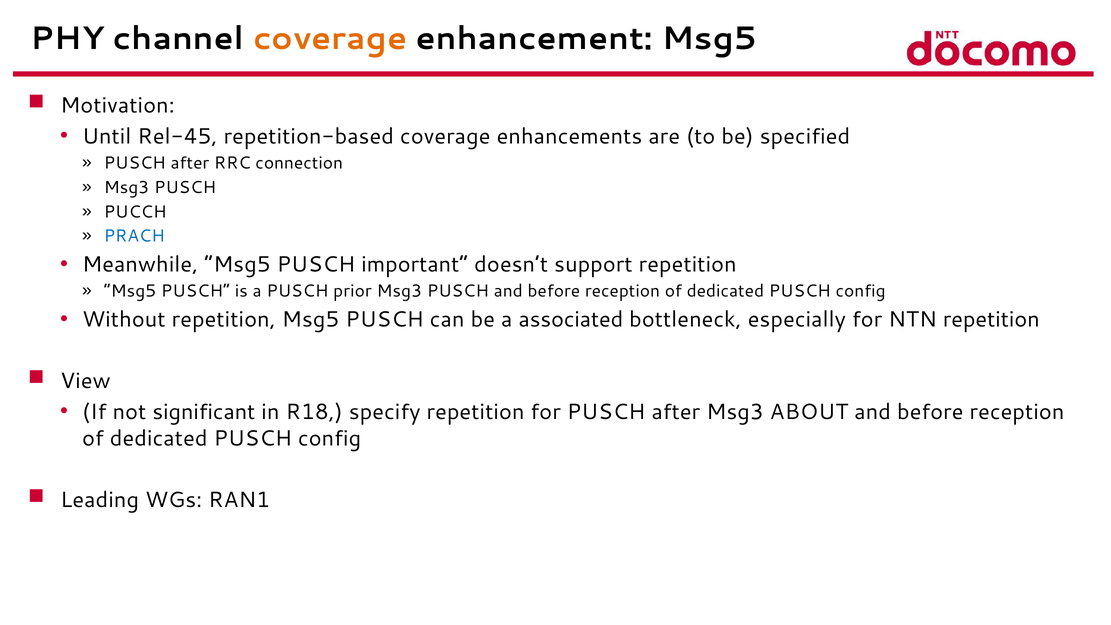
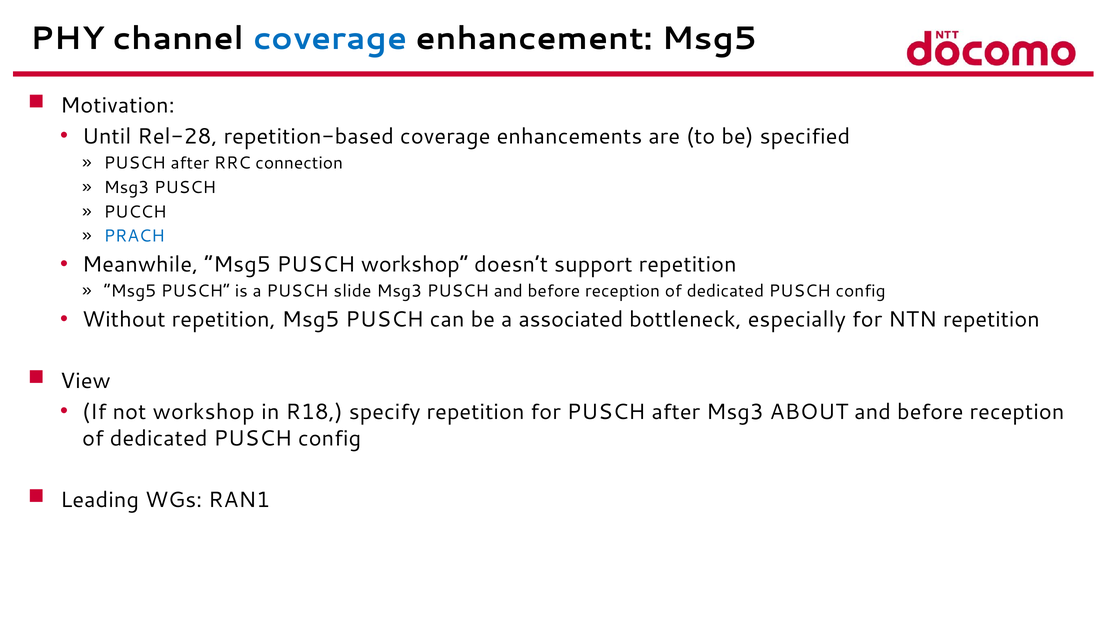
coverage colour: orange -> blue (330, 38)
Rel-45: Rel-45 -> Rel-28 (177, 136)
PUSCH important: important -> workshop (415, 264)
prior: prior -> slide (352, 291)
not significant: significant -> workshop (204, 412)
